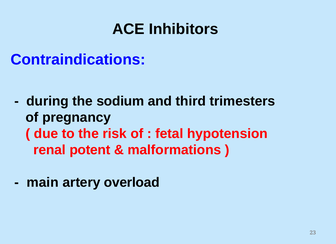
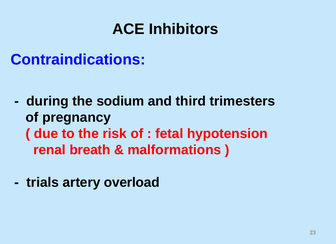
potent: potent -> breath (90, 150)
main: main -> trials (43, 183)
